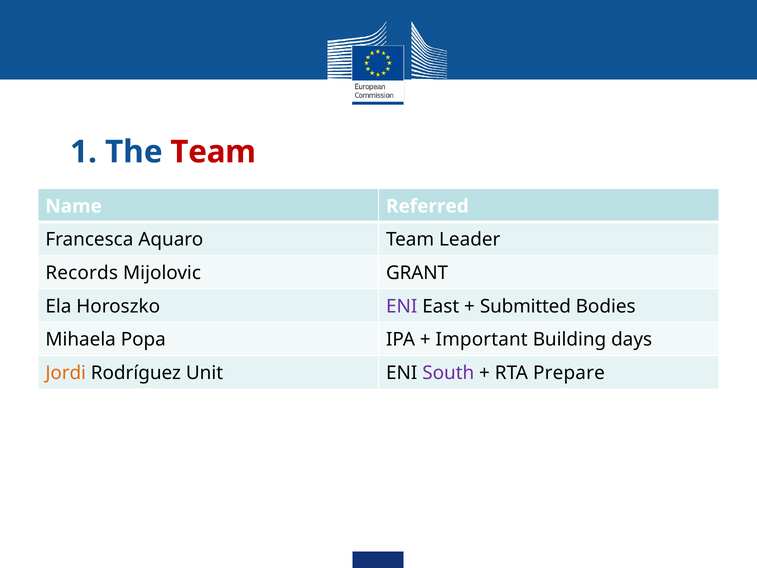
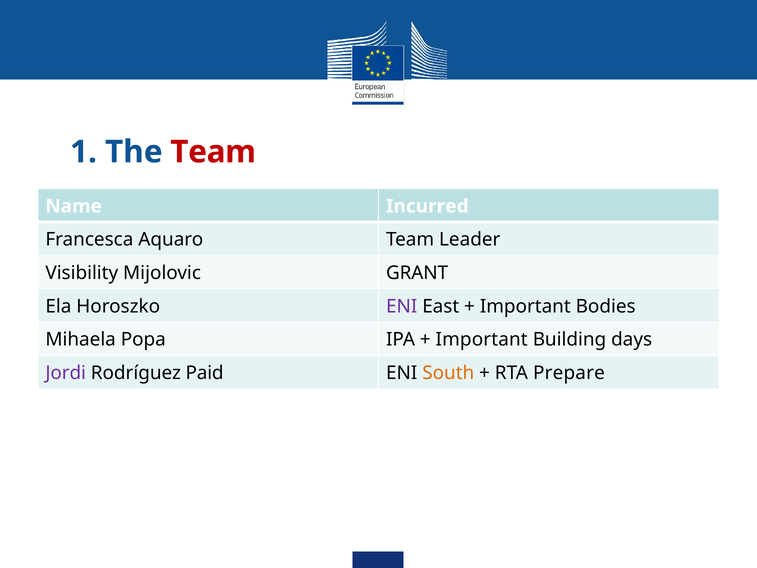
Referred: Referred -> Incurred (427, 206)
Records: Records -> Visibility (82, 273)
Submitted: Submitted -> Important (525, 306)
Jordi colour: orange -> purple (66, 373)
Unit: Unit -> Paid (205, 373)
South colour: purple -> orange (448, 373)
